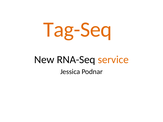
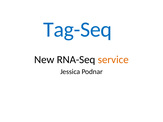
Tag-Seq colour: orange -> blue (78, 30)
